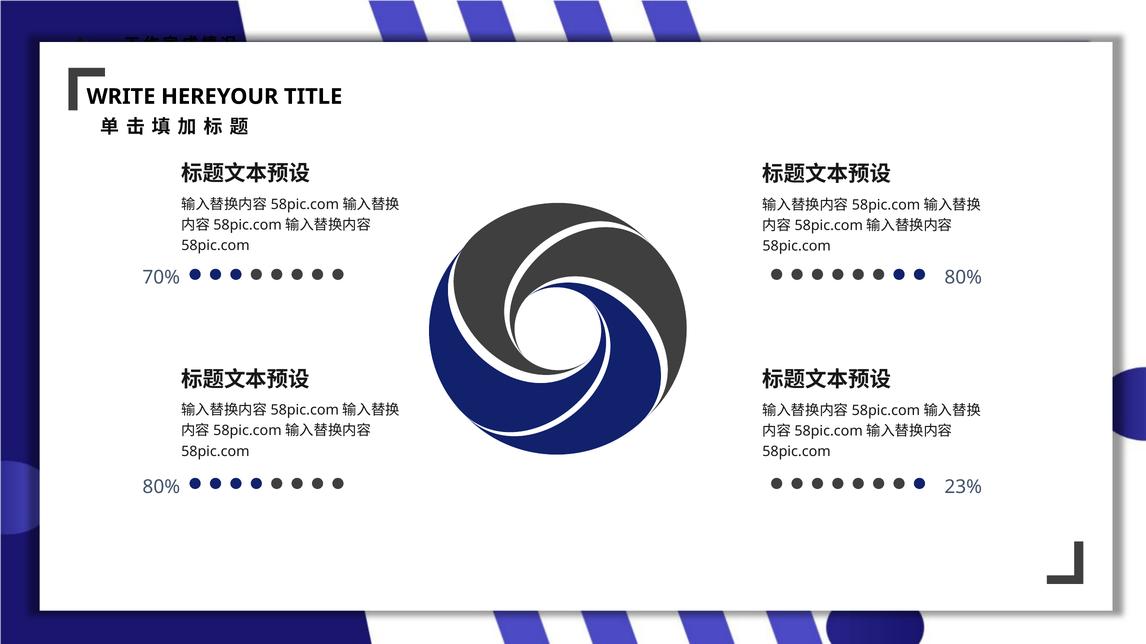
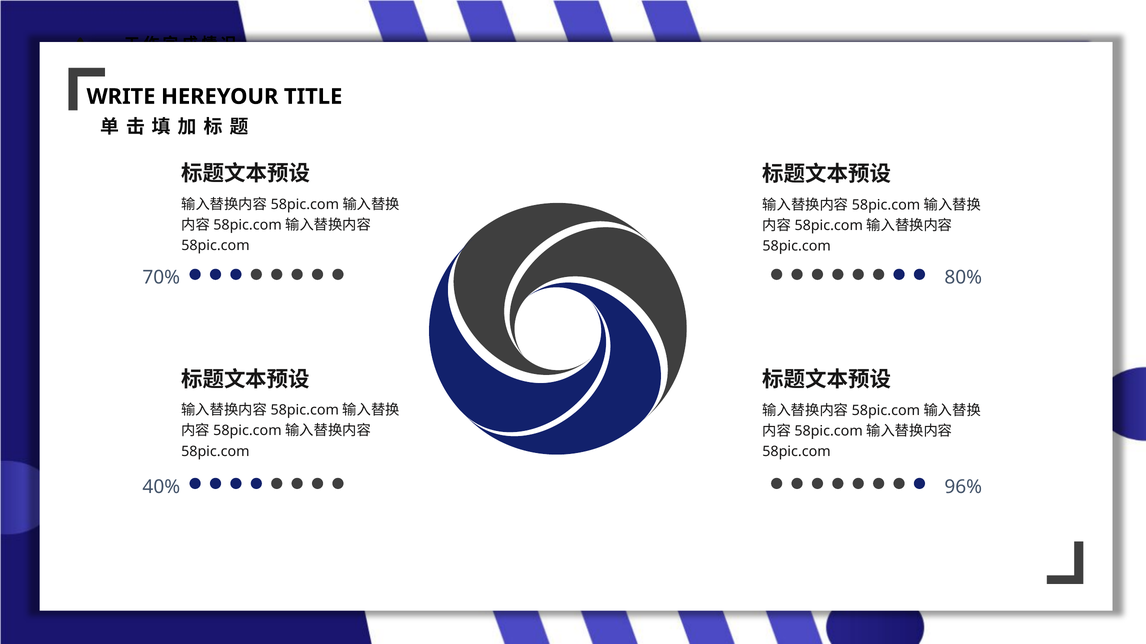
80%: 80% -> 40% (161, 487)
23%: 23% -> 96% (963, 487)
